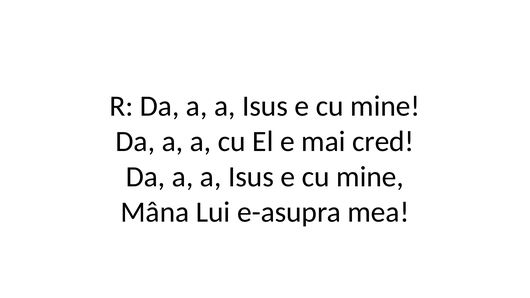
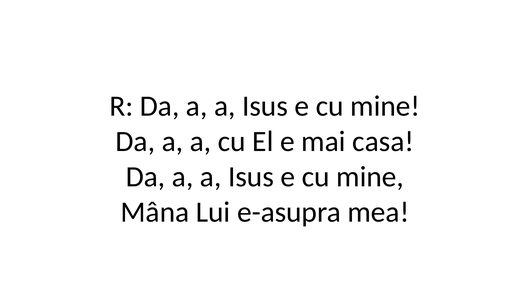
cred: cred -> casa (383, 141)
